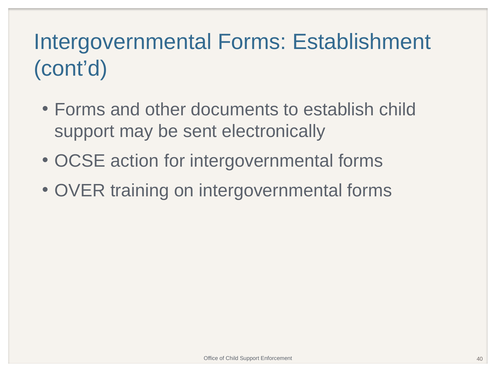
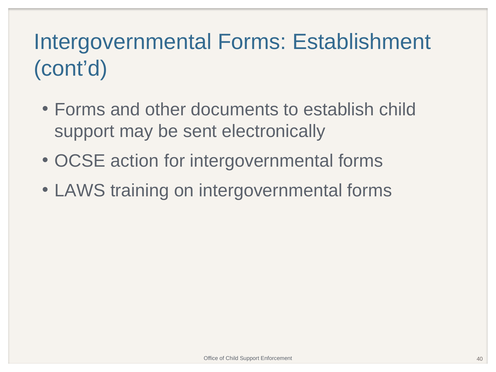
OVER: OVER -> LAWS (80, 191)
